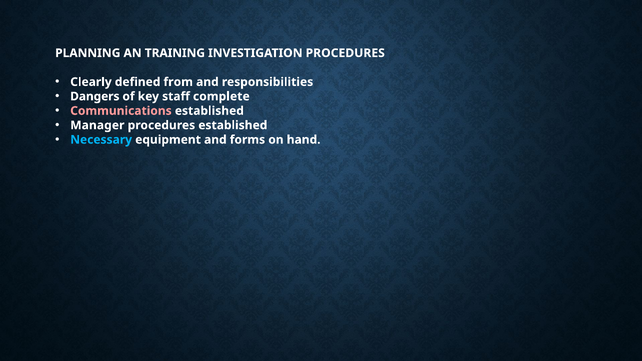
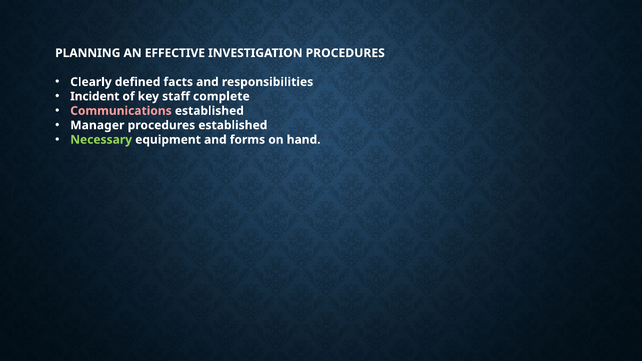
TRAINING: TRAINING -> EFFECTIVE (175, 53)
from: from -> facts (178, 82)
Dangers: Dangers -> Incident (95, 96)
Necessary colour: light blue -> light green (101, 140)
